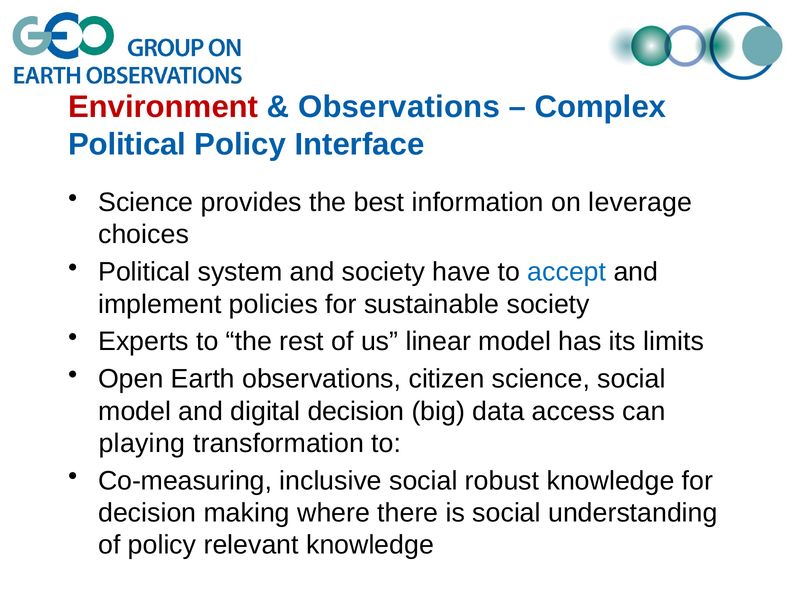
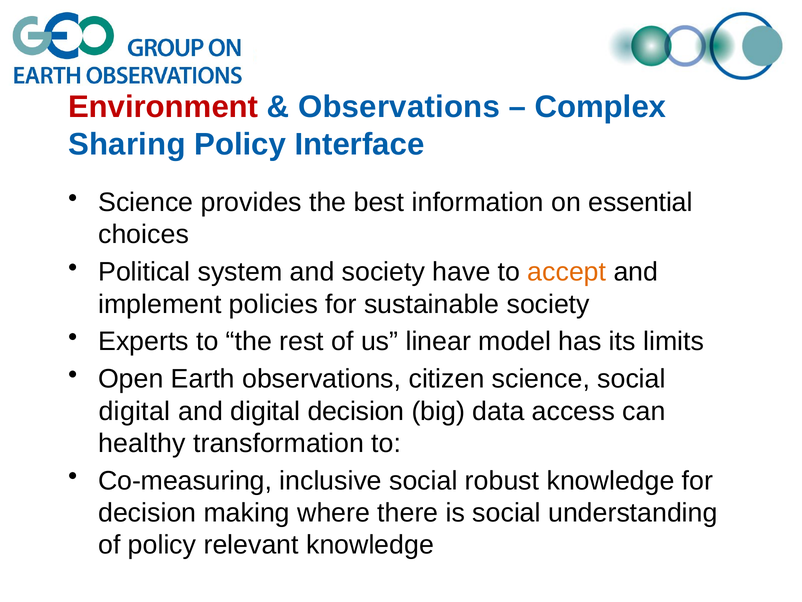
Political: Political -> Sharing (127, 145)
leverage: leverage -> essential (641, 202)
accept colour: blue -> orange (567, 272)
model: model -> digital (134, 411)
playing: playing -> healthy (142, 443)
